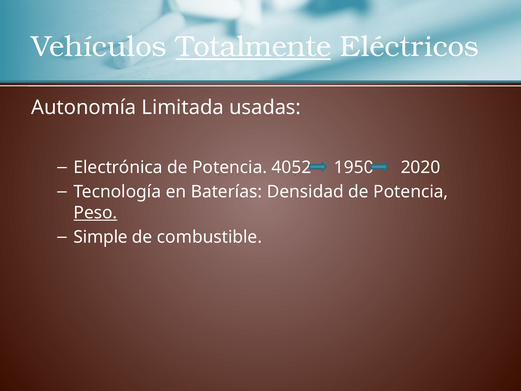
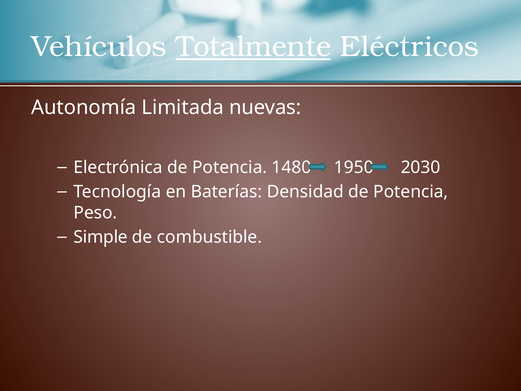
usadas: usadas -> nuevas (265, 107)
4052: 4052 -> 1480 (291, 167)
2020: 2020 -> 2030 (421, 167)
Peso underline: present -> none (95, 212)
